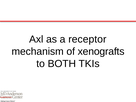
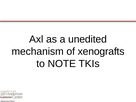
receptor: receptor -> unedited (88, 39)
BOTH: BOTH -> NOTE (62, 64)
